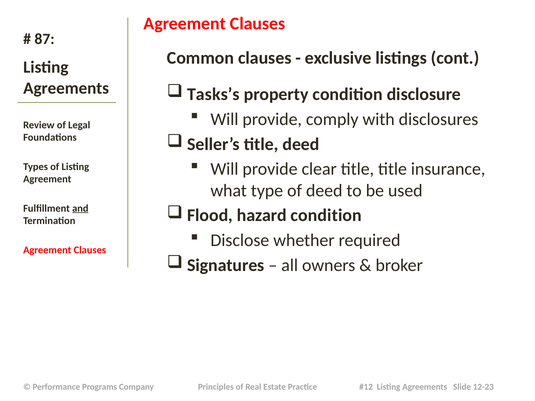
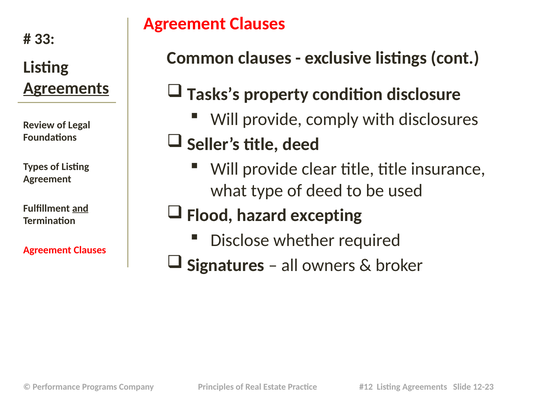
87: 87 -> 33 (44, 39)
Agreements underline: none -> present (66, 88)
hazard condition: condition -> excepting (326, 216)
